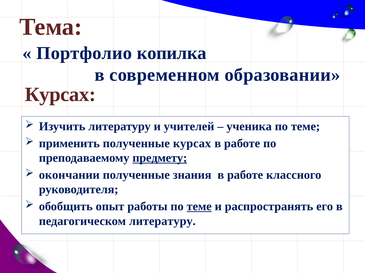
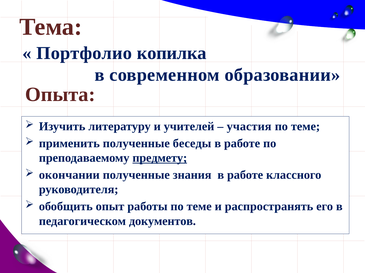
Курсах: Курсах -> Опыта (60, 95)
ученика: ученика -> участия (249, 127)
полученные курсах: курсах -> беседы (192, 144)
теме underline: present -> none (199, 207)
педагогическом литературу: литературу -> документов (162, 222)
